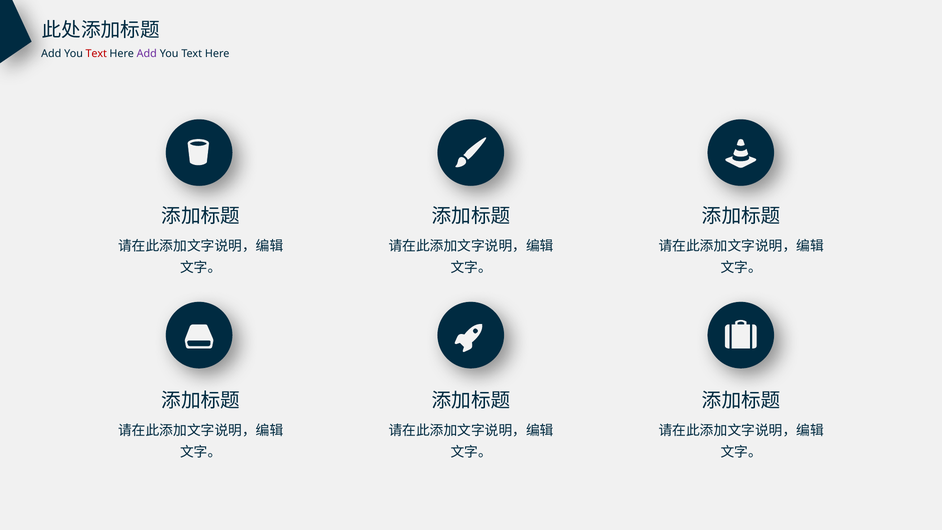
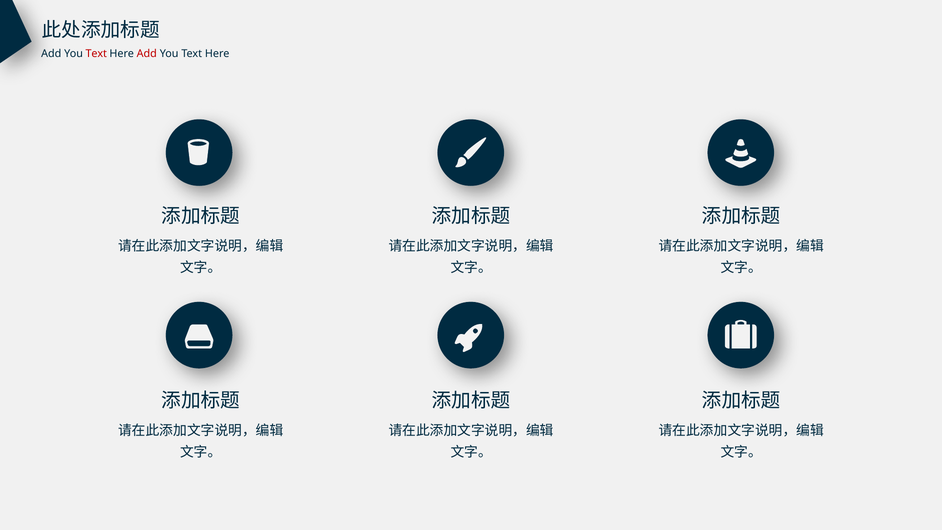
Add colour: purple -> red (147, 54)
